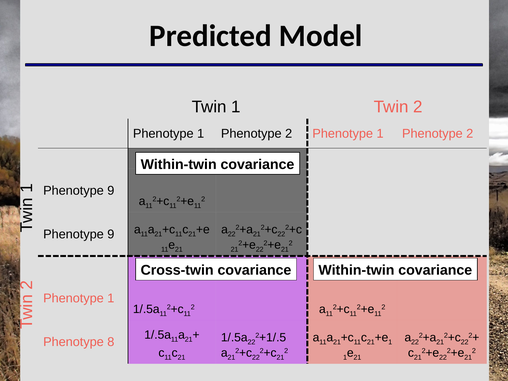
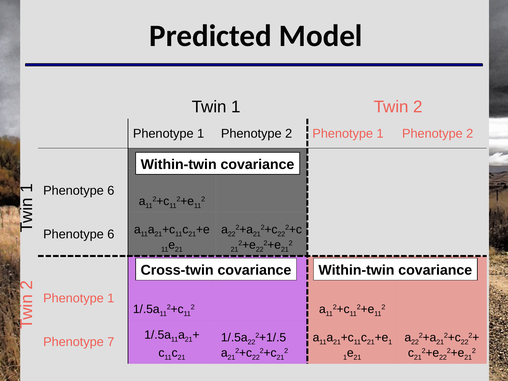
9: 9 -> 6 (111, 191)
9: 9 -> 6 (111, 234)
8: 8 -> 7 (111, 342)
